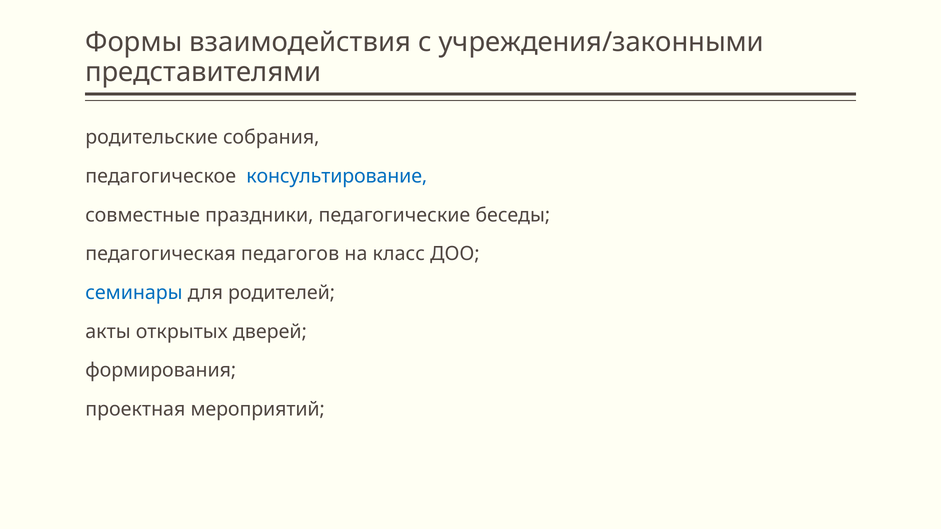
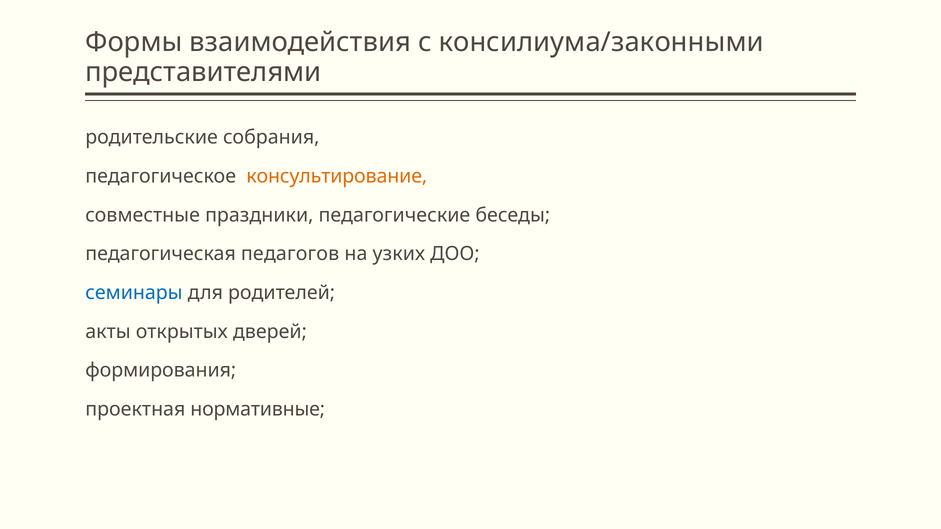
учреждения/законными: учреждения/законными -> консилиума/законными (601, 42)
консультирование colour: blue -> orange (337, 176)
класс: класс -> узких (399, 254)
мероприятий: мероприятий -> нормативные (258, 409)
